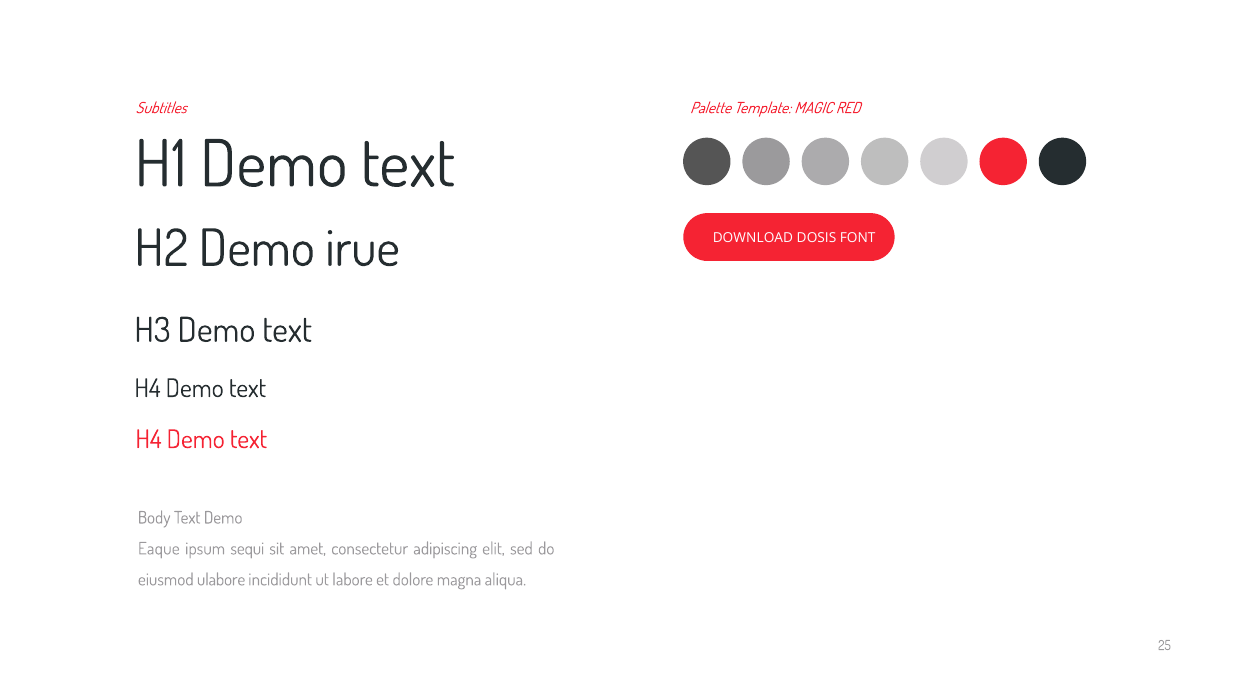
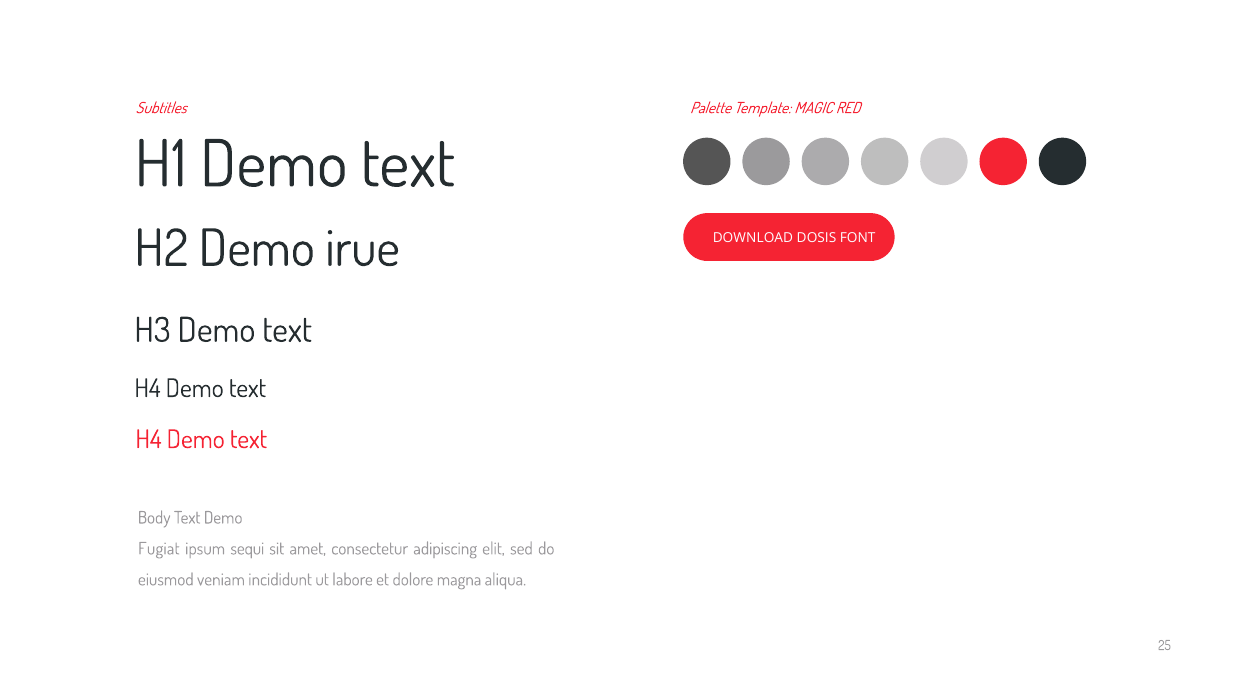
Eaque: Eaque -> Fugiat (159, 549)
ulabore: ulabore -> veniam (221, 580)
